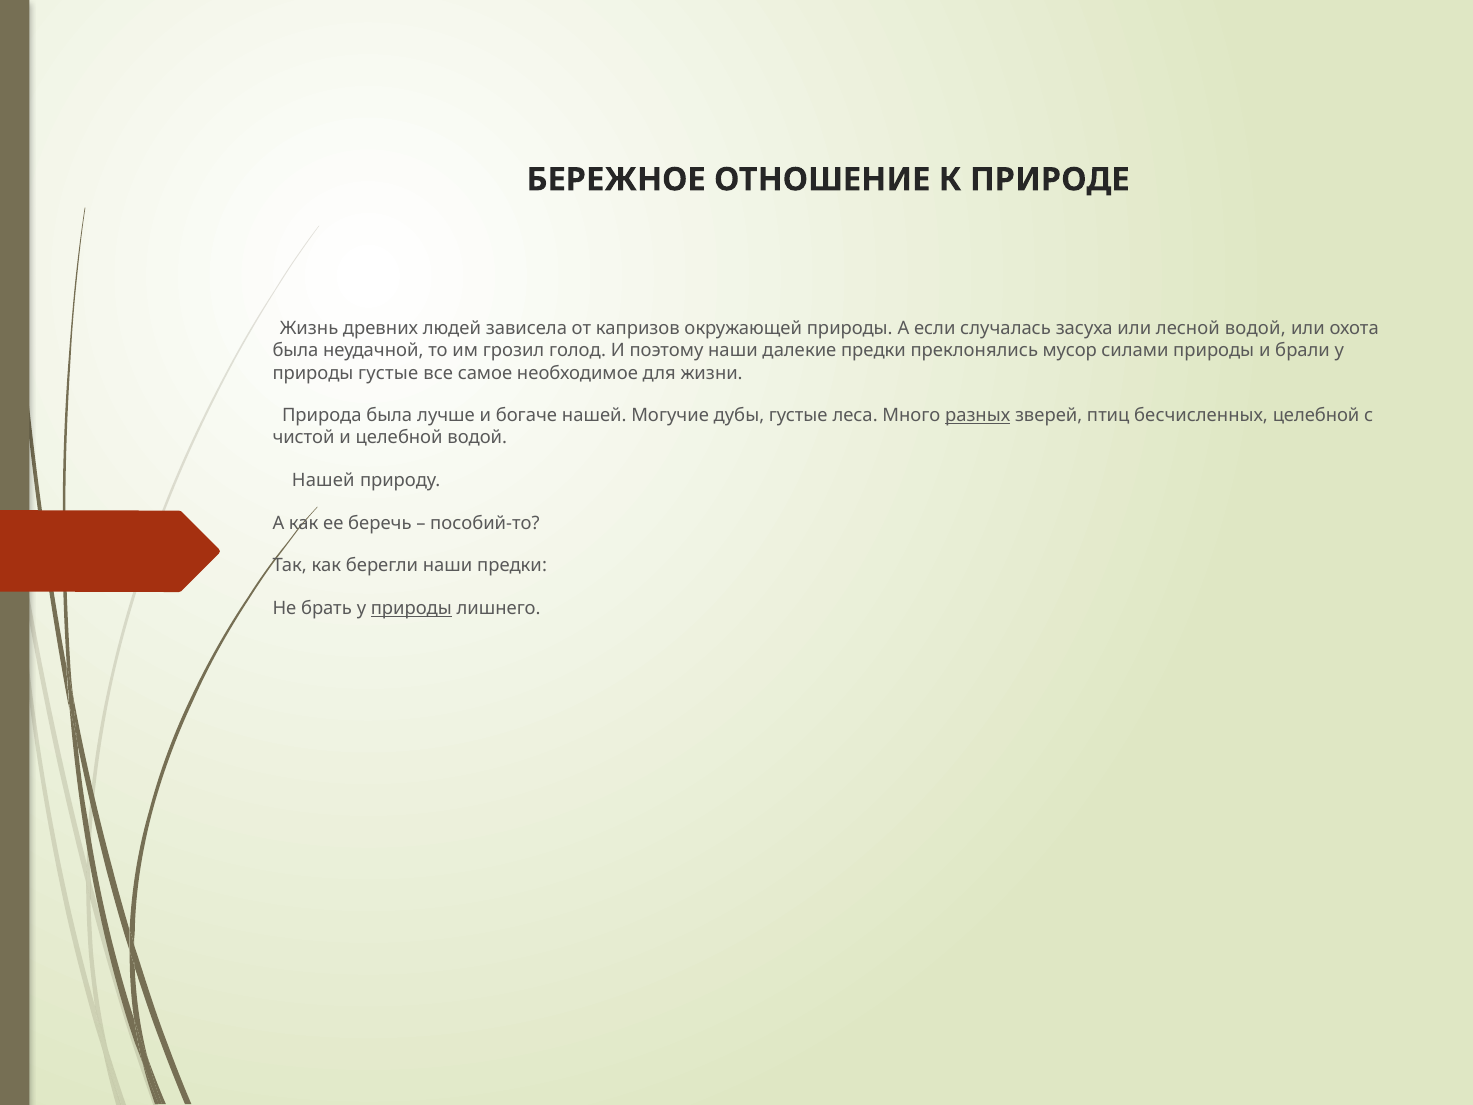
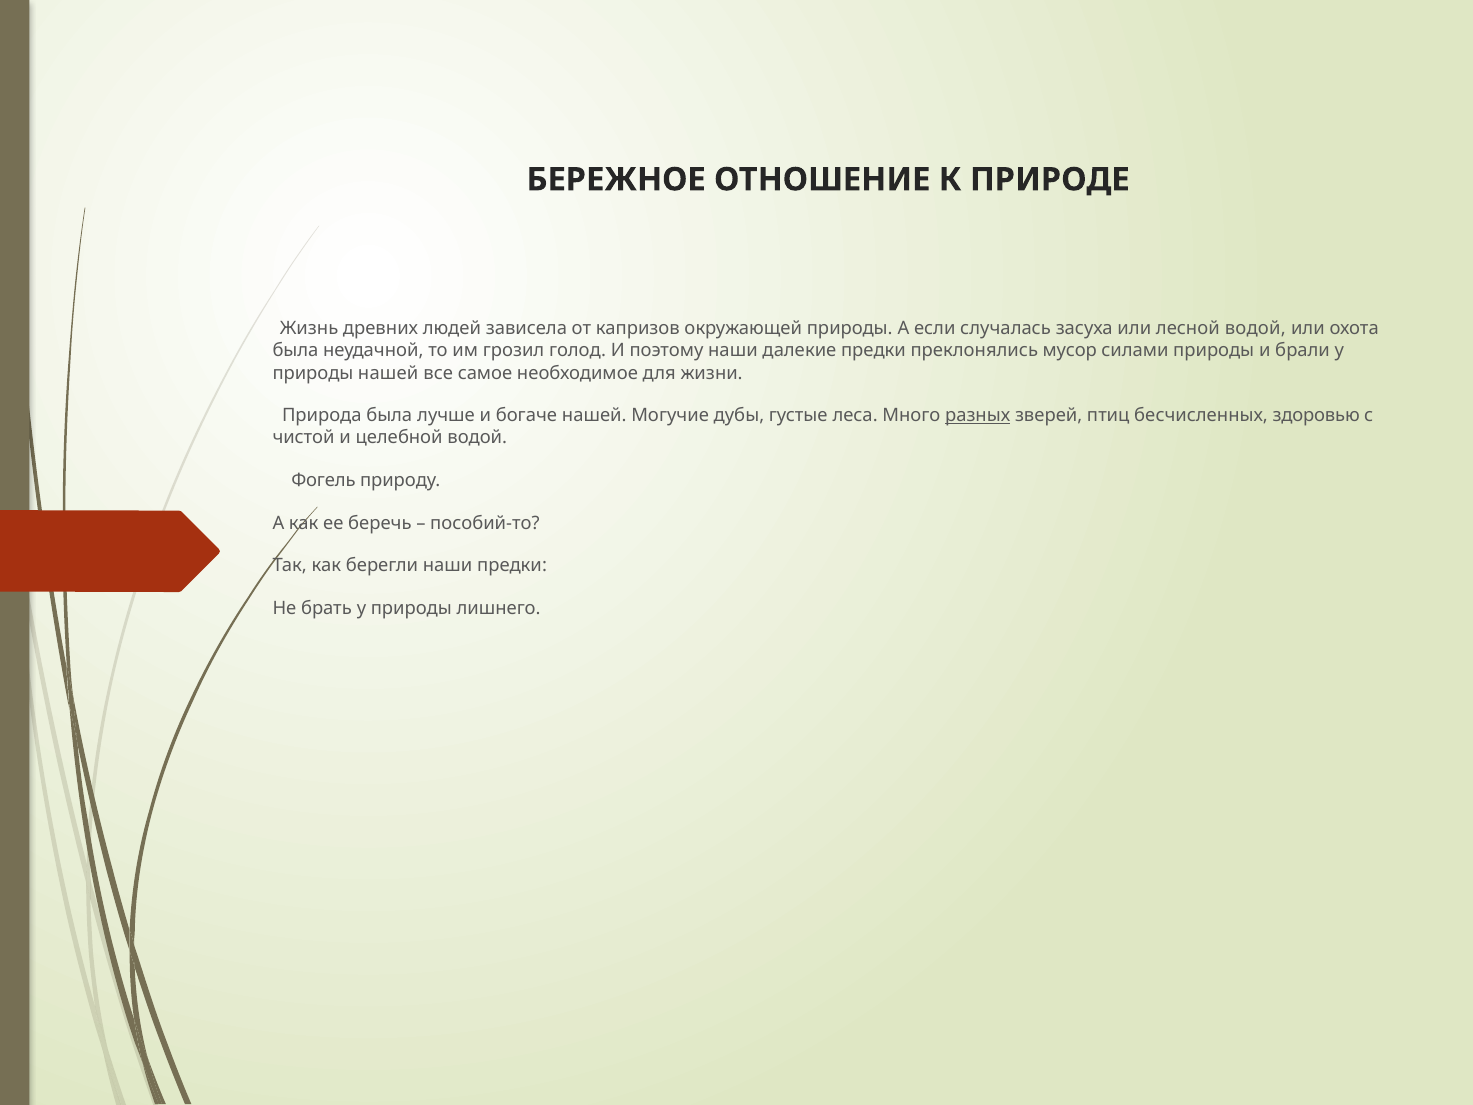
природы густые: густые -> нашей (388, 373)
бесчисленных целебной: целебной -> здоровью (1316, 415)
Нашей: Нашей -> Фогель (323, 480)
природы underline: present -> none (411, 608)
